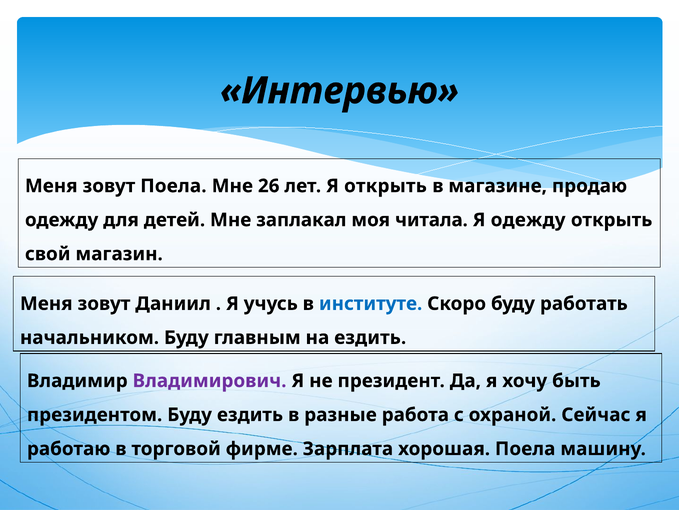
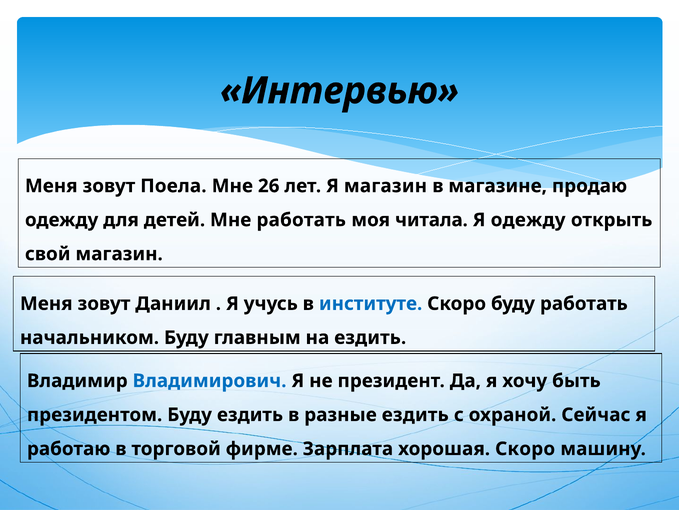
Я открыть: открыть -> магазин (385, 186)
Мне заплакал: заплакал -> работать (301, 220)
Владимирович colour: purple -> blue (210, 380)
разные работа: работа -> ездить (415, 414)
хорошая Поела: Поела -> Скоро (525, 448)
